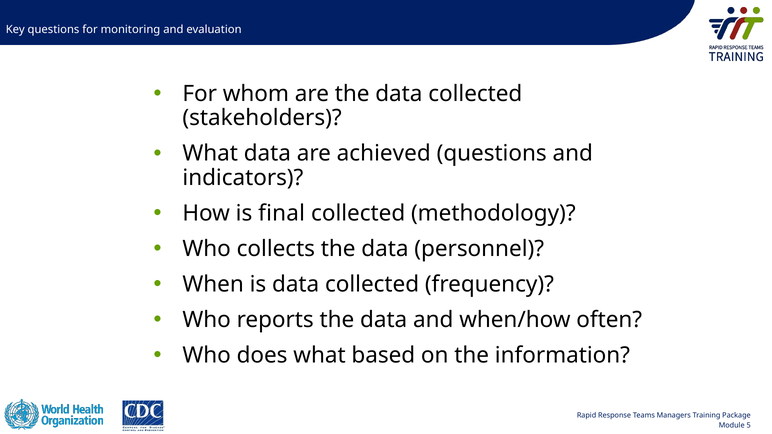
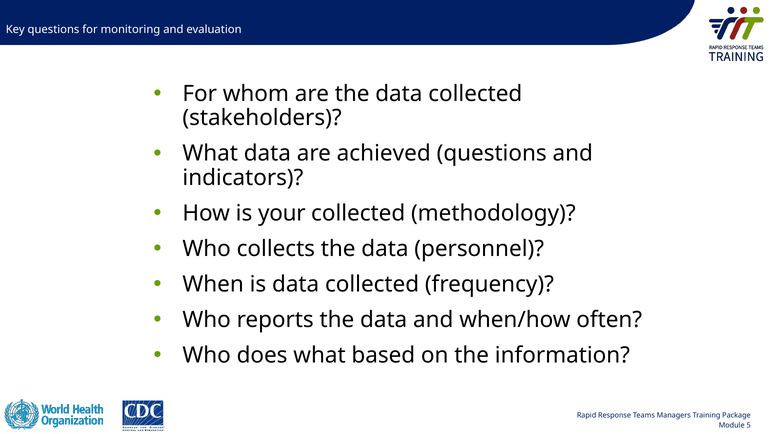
final: final -> your (282, 213)
